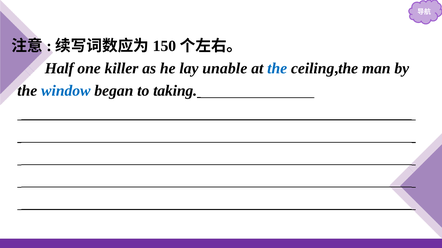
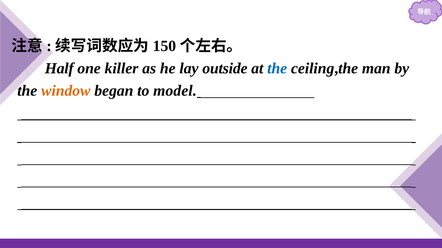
unable: unable -> outside (225, 68)
window colour: blue -> orange (66, 91)
taking: taking -> model (175, 91)
